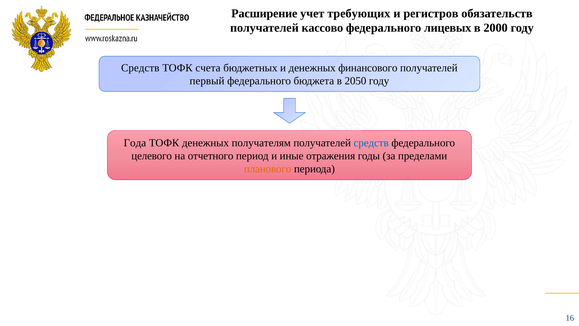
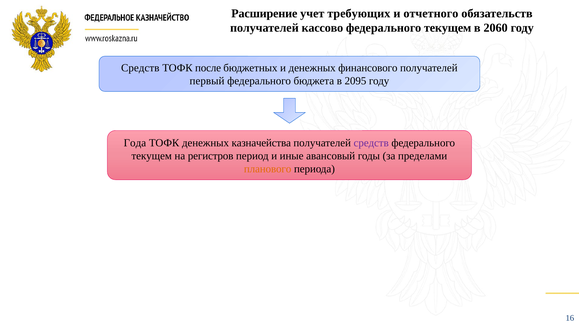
регистров: регистров -> отчетного (431, 13)
лицевых: лицевых -> текущем (448, 28)
2000: 2000 -> 2060 (496, 28)
счета: счета -> после (208, 68)
2050: 2050 -> 2095 (355, 81)
получателям: получателям -> казначейства (261, 143)
средств colour: blue -> purple (371, 143)
целевого: целевого -> текущем (152, 156)
отчетного: отчетного -> регистров (211, 156)
отражения: отражения -> авансовый (331, 156)
